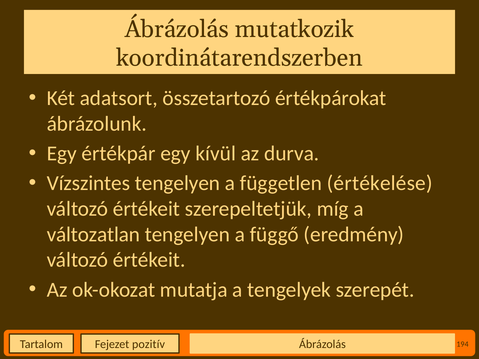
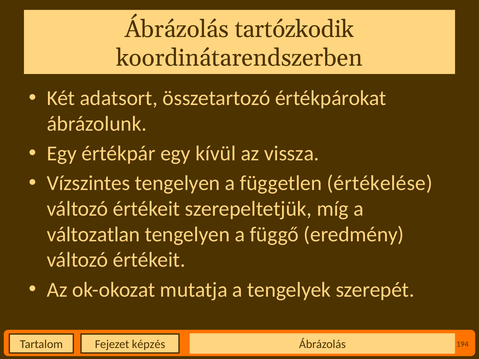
mutatkozik: mutatkozik -> tartózkodik (294, 29)
durva: durva -> vissza (292, 154)
pozitív: pozitív -> képzés (149, 345)
